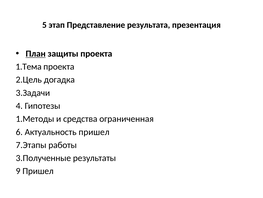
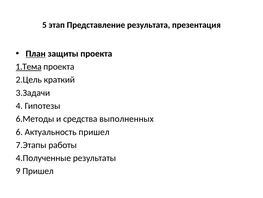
1.Тема underline: none -> present (29, 66)
догадка: догадка -> краткий (59, 79)
1.Методы: 1.Методы -> 6.Методы (35, 118)
ограниченная: ограниченная -> выполненных (127, 118)
3.Полученные: 3.Полученные -> 4.Полученные (43, 157)
